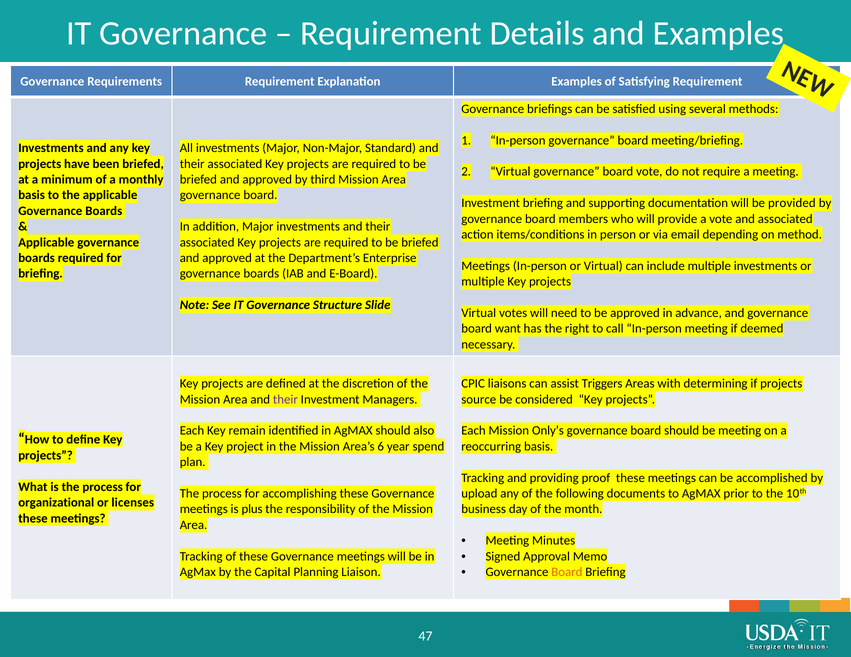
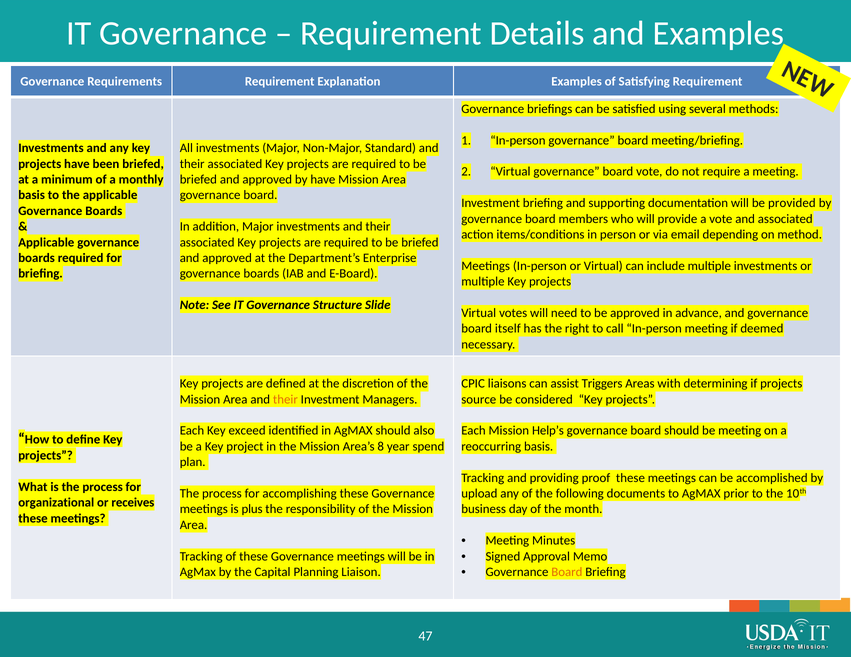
by third: third -> have (323, 180)
want: want -> itself (508, 329)
their colour: purple -> orange (285, 400)
remain: remain -> exceed (247, 431)
Only’s: Only’s -> Help’s (548, 431)
6: 6 -> 8 (381, 447)
licenses: licenses -> receives (133, 503)
